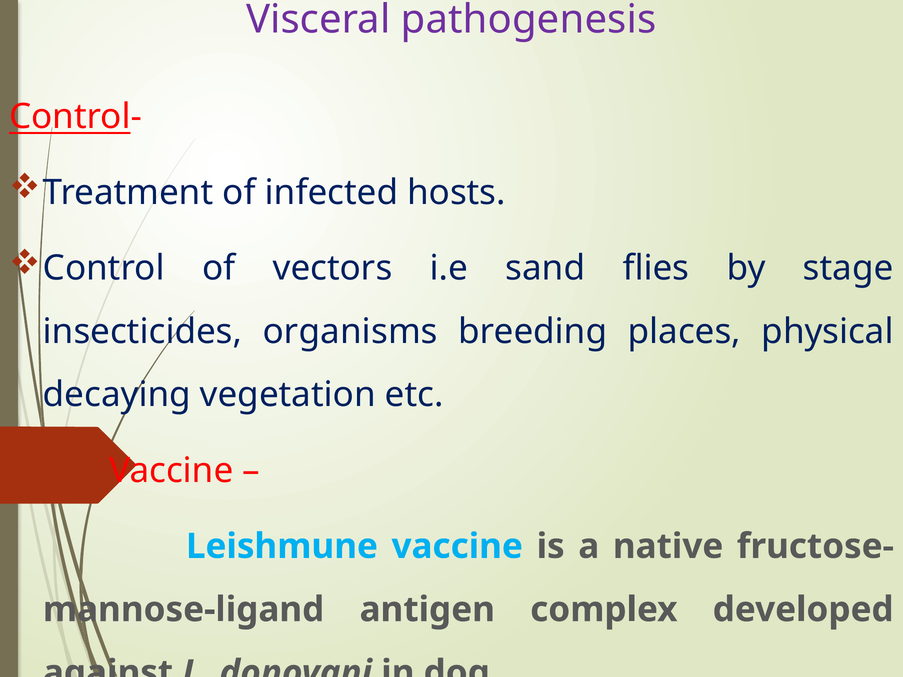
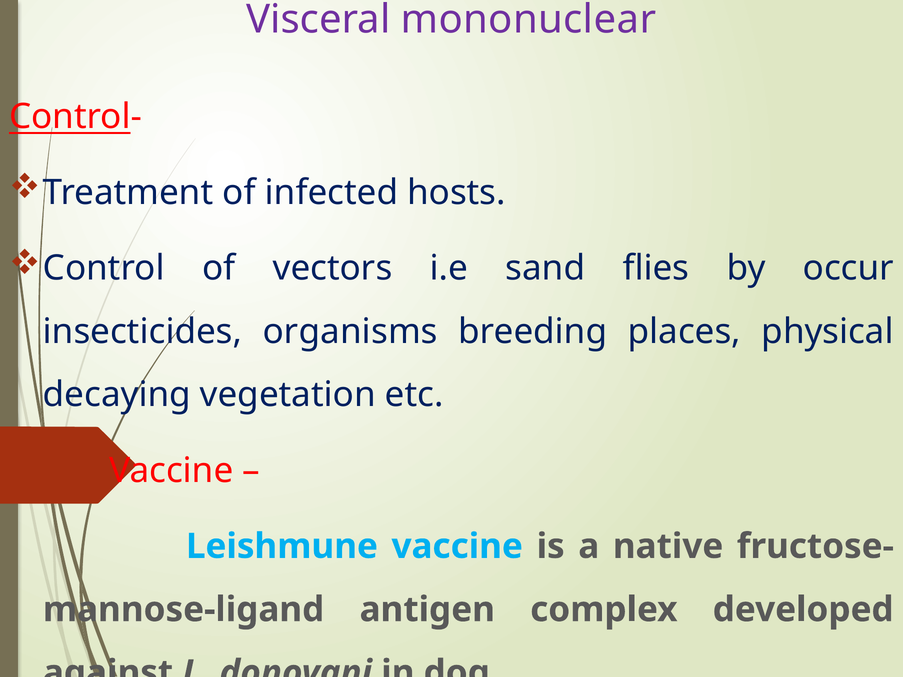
pathogenesis: pathogenesis -> mononuclear (528, 19)
stage: stage -> occur (848, 268)
